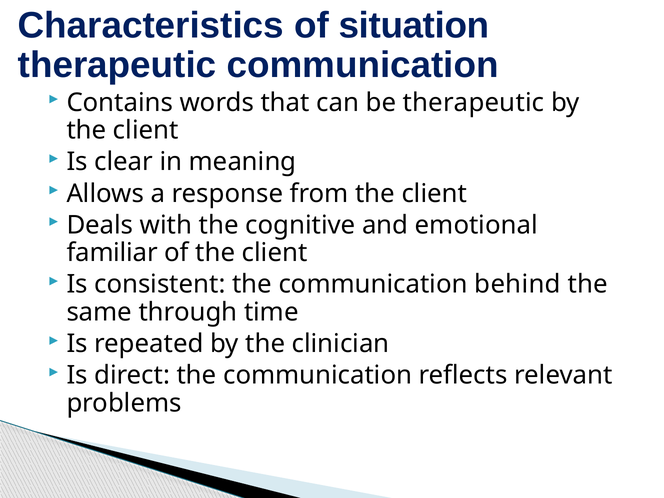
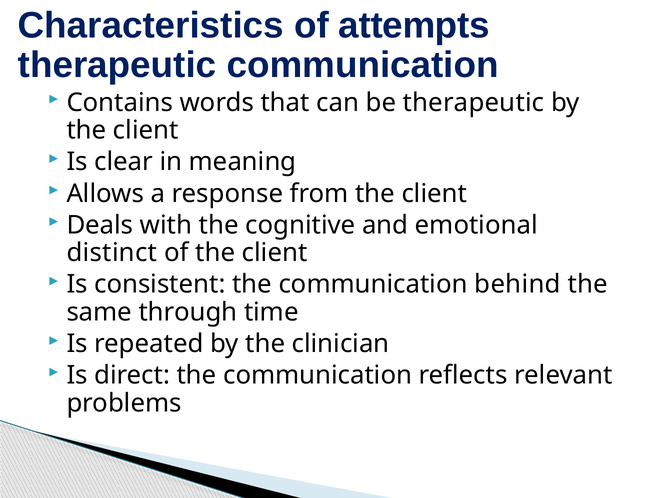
situation: situation -> attempts (414, 25)
familiar: familiar -> distinct (112, 253)
